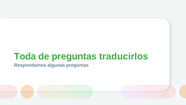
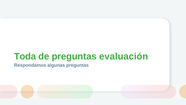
traducirlos: traducirlos -> evaluación (124, 56)
